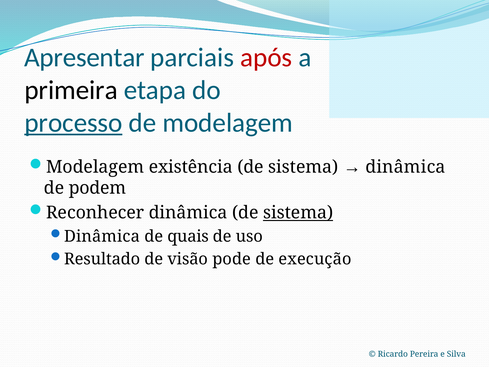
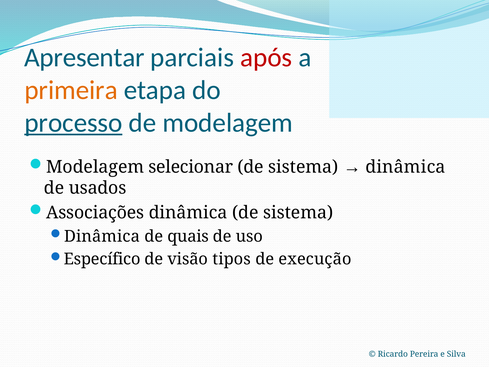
primeira colour: black -> orange (71, 90)
existência: existência -> selecionar (191, 167)
podem: podem -> usados (98, 188)
Reconhecer: Reconhecer -> Associações (95, 213)
sistema underline: present -> none (298, 213)
Resultado: Resultado -> Específico (102, 259)
pode: pode -> tipos (232, 259)
